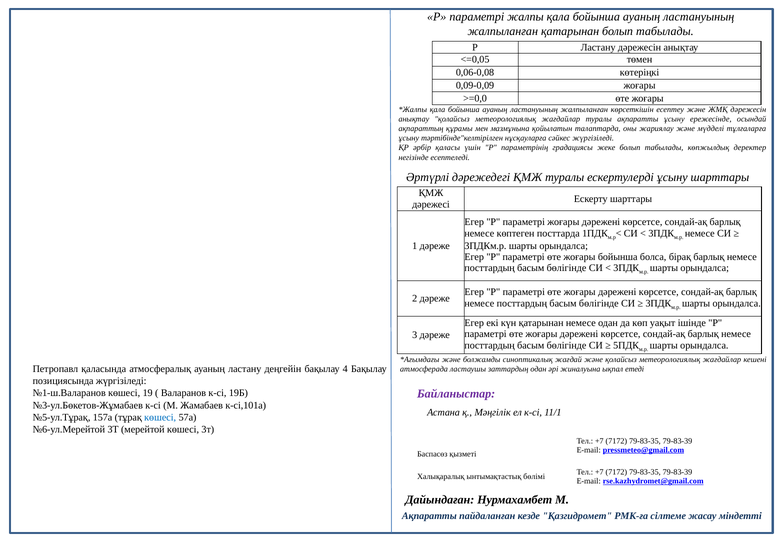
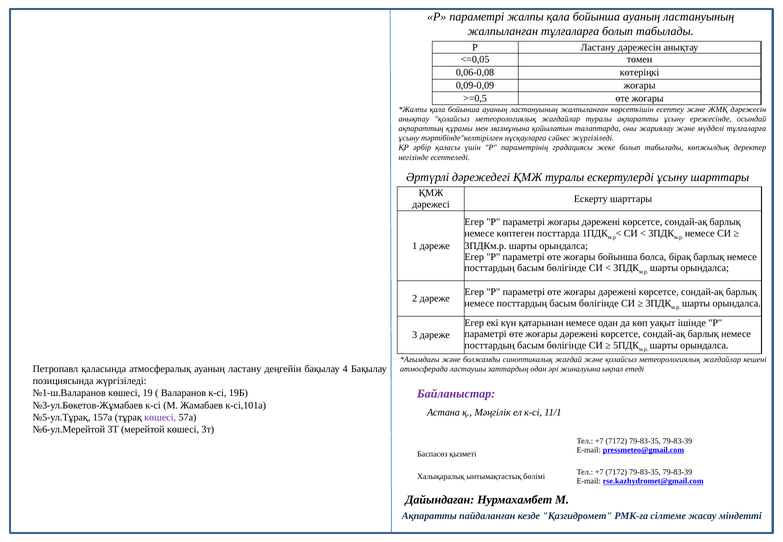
жалпыланған қатарынан: қатарынан -> тұлғаларға (570, 31)
>=0,0: >=0,0 -> >=0,5 (475, 98)
көшесі colour: blue -> purple (160, 417)
